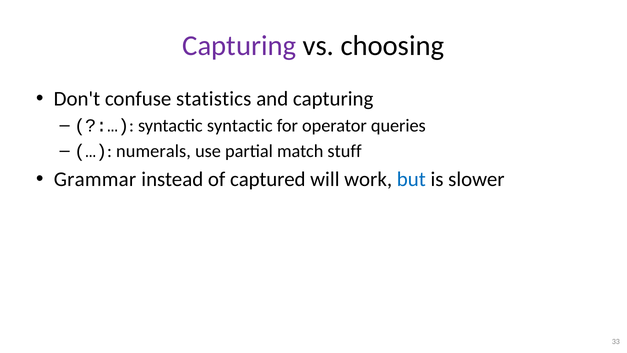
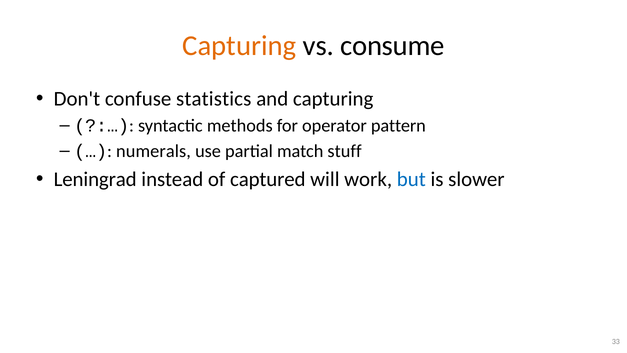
Capturing colour: purple -> orange (239, 46)
choosing: choosing -> consume (392, 46)
syntactic syntactic: syntactic -> methods (240, 126)
queries: queries -> pattern (398, 126)
Grammar: Grammar -> Leningrad (95, 179)
